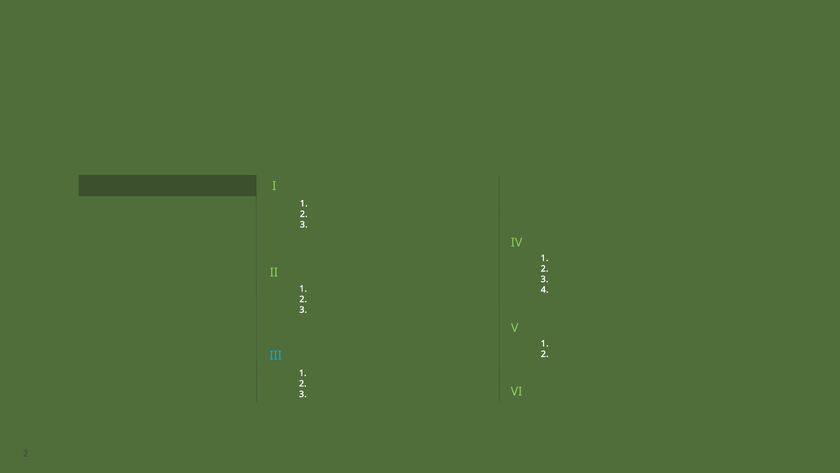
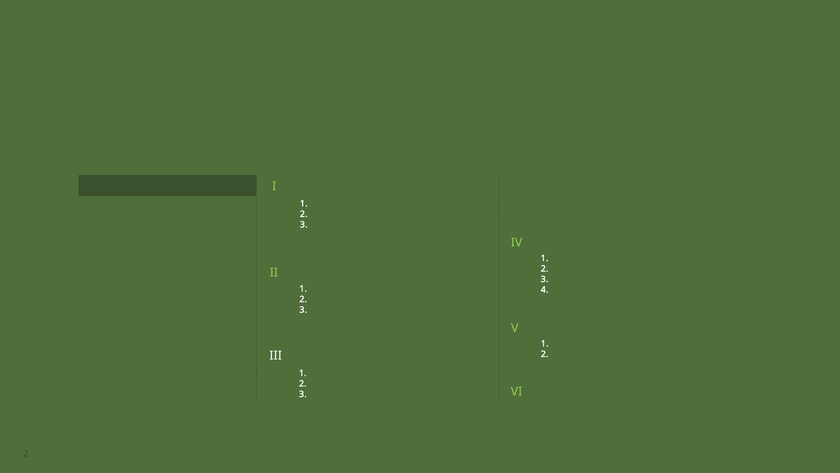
III colour: light blue -> white (276, 356)
